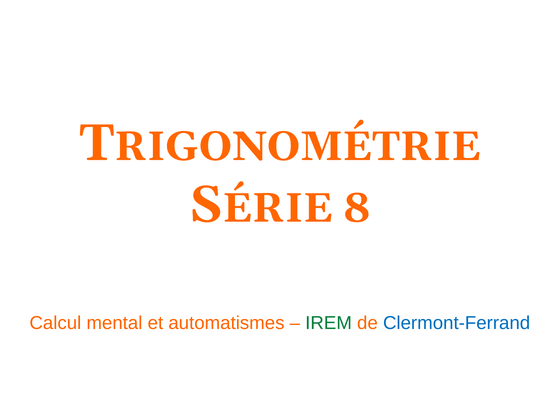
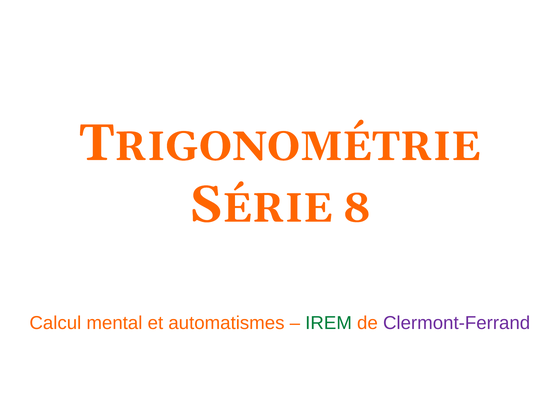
Clermont-Ferrand colour: blue -> purple (457, 323)
